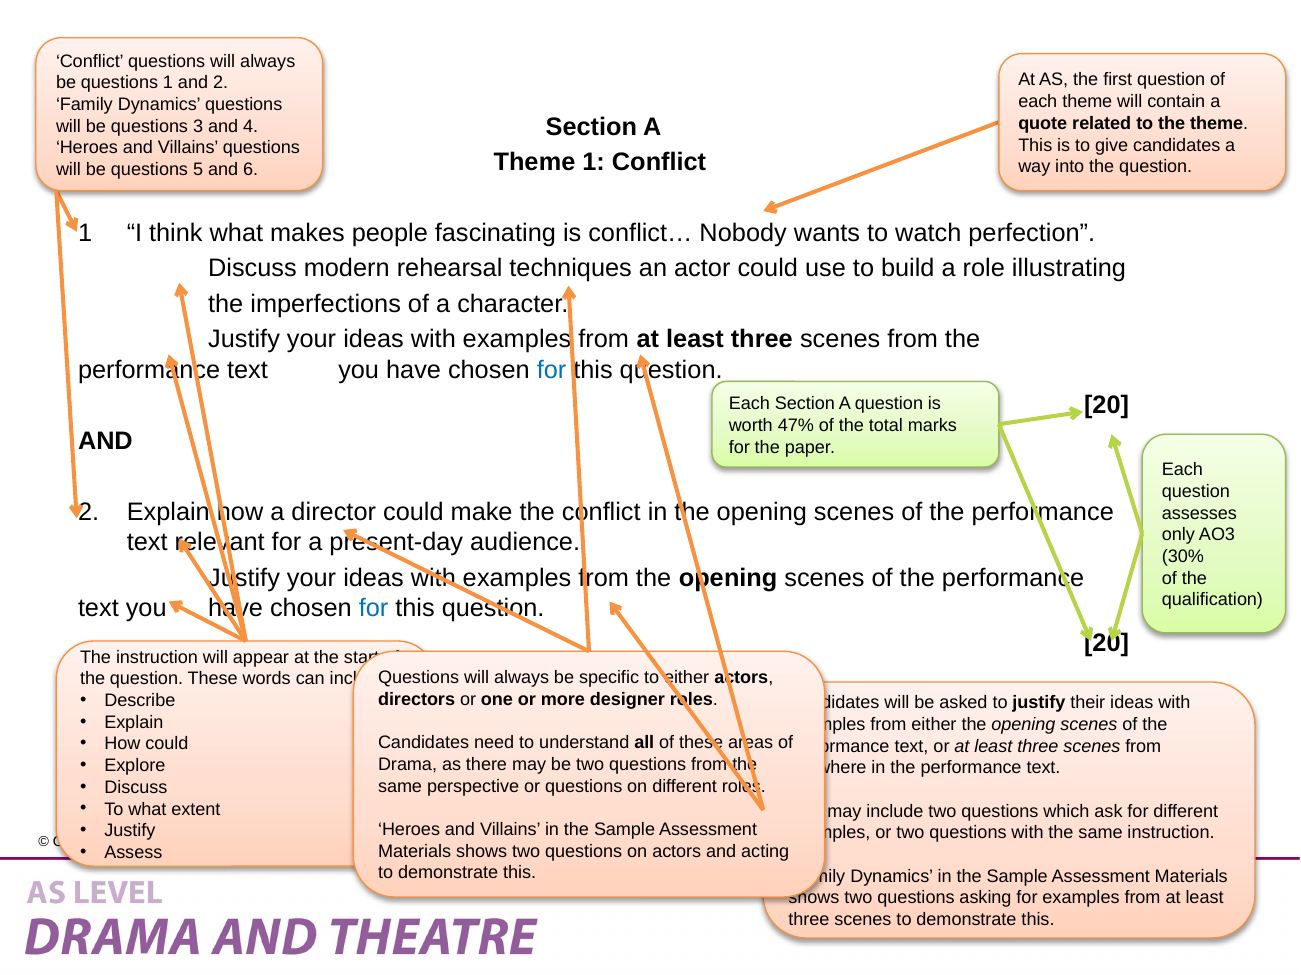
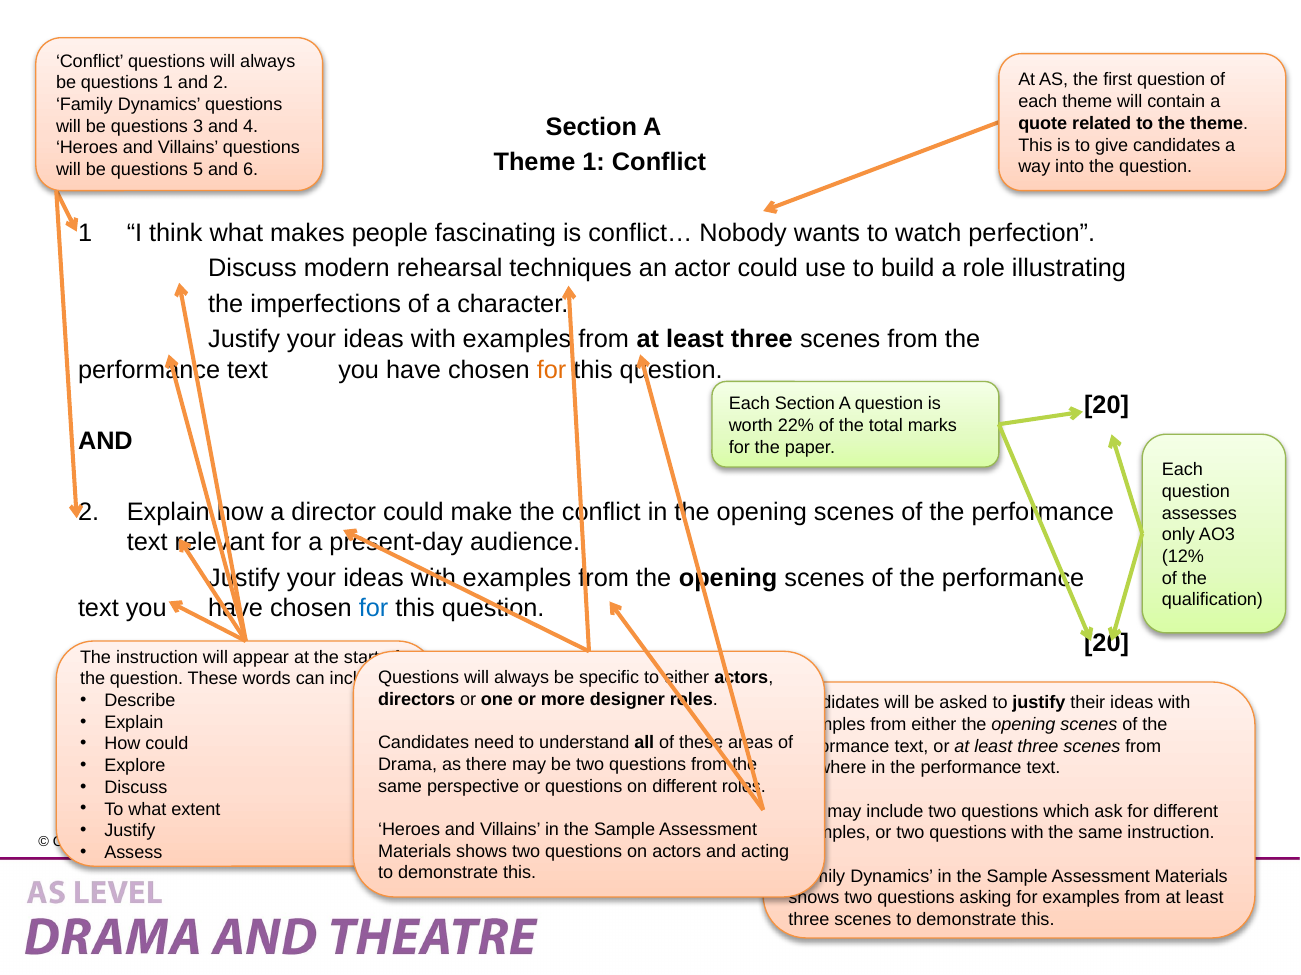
for colour: blue -> orange (552, 370)
47%: 47% -> 22% (796, 426)
30%: 30% -> 12% (1183, 557)
